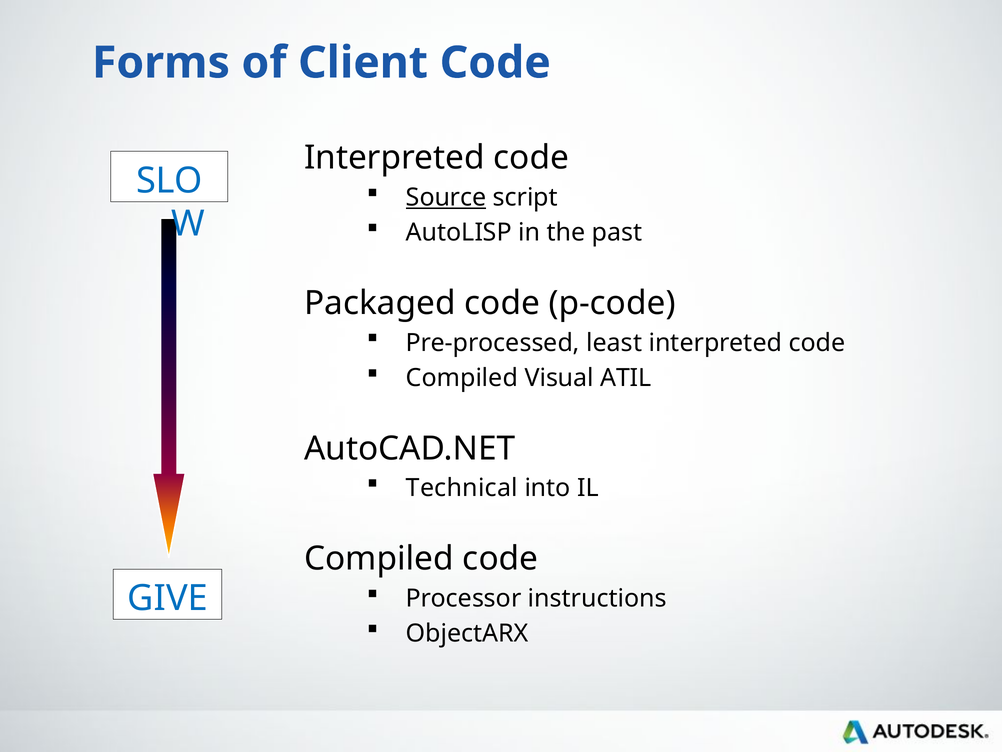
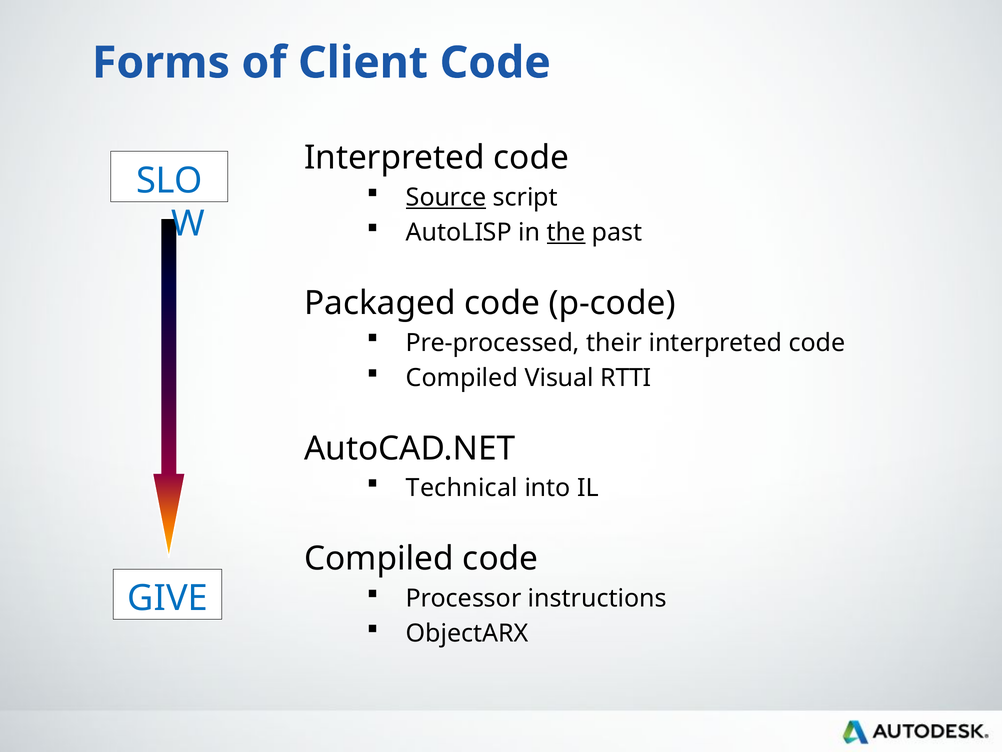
the underline: none -> present (566, 232)
least: least -> their (614, 343)
ATIL: ATIL -> RTTI (626, 378)
